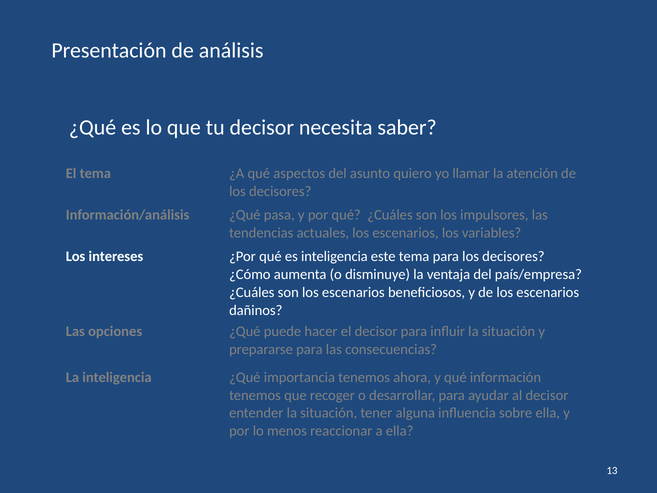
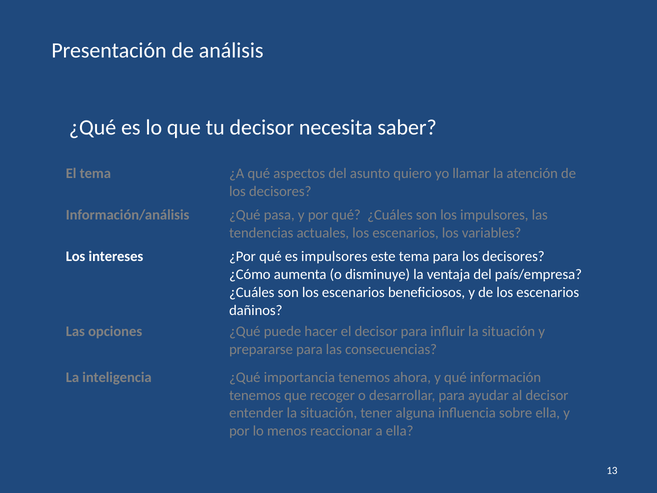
es inteligencia: inteligencia -> impulsores (334, 256)
